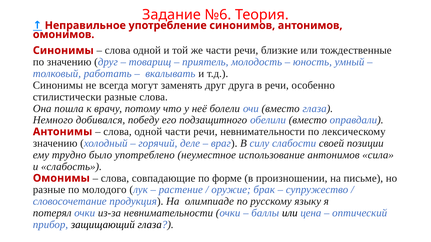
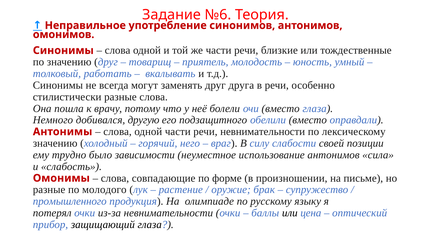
победу: победу -> другую (144, 120)
деле: деле -> него (190, 144)
употреблено: употреблено -> зависимости (145, 155)
словосочетание: словосочетание -> промышленного (70, 202)
